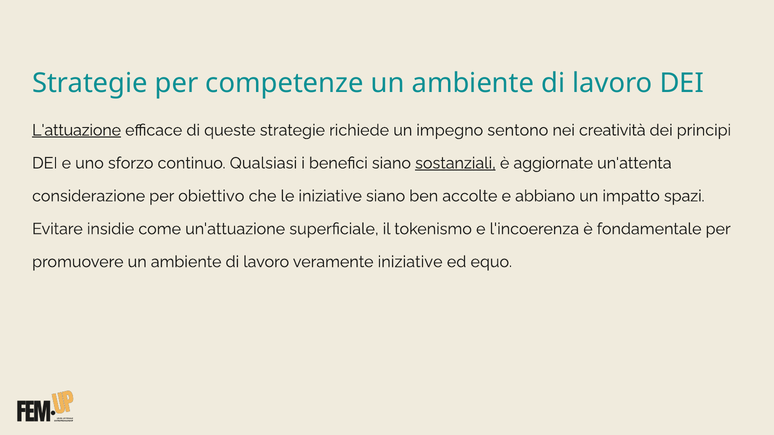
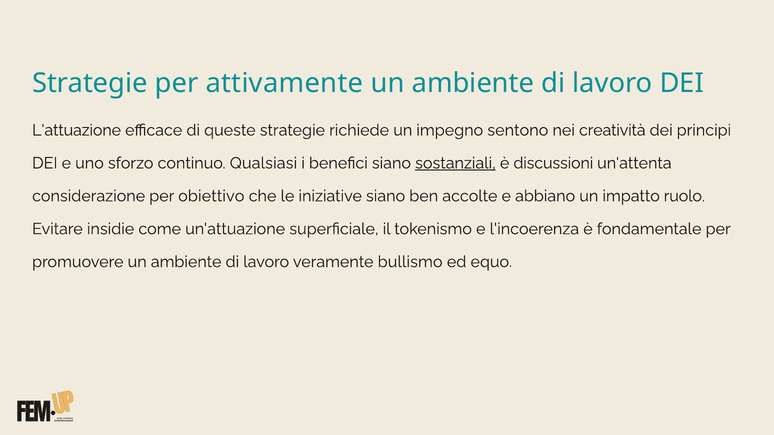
competenze: competenze -> attivamente (284, 83)
L'attuazione underline: present -> none (77, 130)
aggiornate: aggiornate -> discussioni (553, 163)
spazi: spazi -> ruolo (684, 196)
veramente iniziative: iniziative -> bullismo (410, 262)
